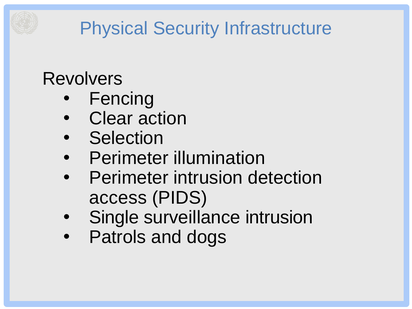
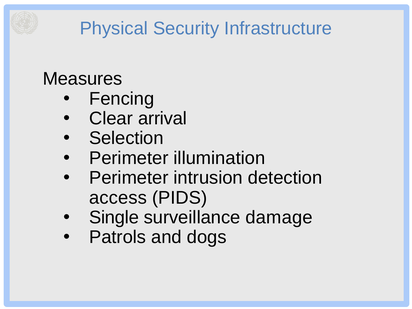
Revolvers: Revolvers -> Measures (83, 79)
action: action -> arrival (163, 118)
surveillance intrusion: intrusion -> damage (279, 217)
